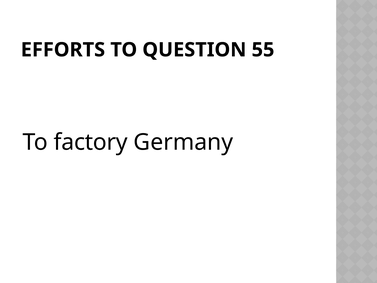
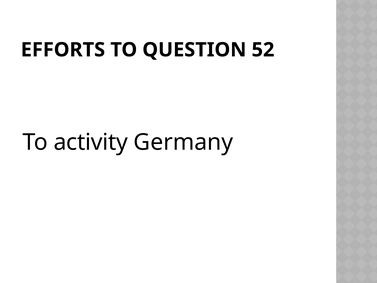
55: 55 -> 52 (263, 50)
factory: factory -> activity (91, 142)
